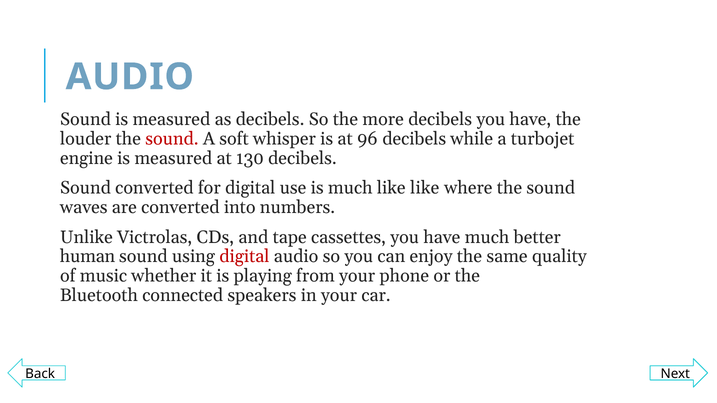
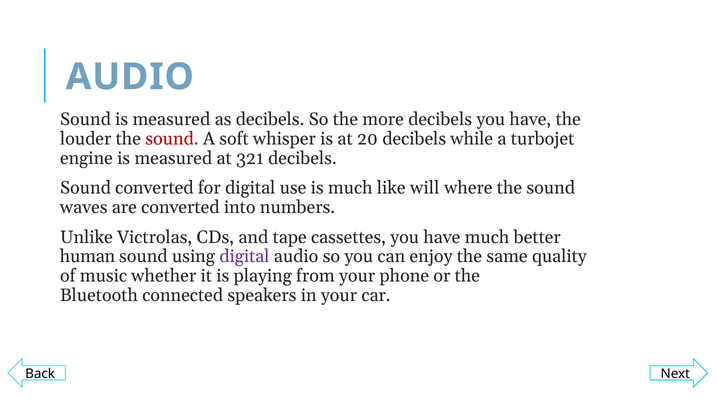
96: 96 -> 20 (367, 139)
130: 130 -> 321 (250, 158)
like like: like -> will (425, 188)
digital colour: red -> purple (244, 257)
